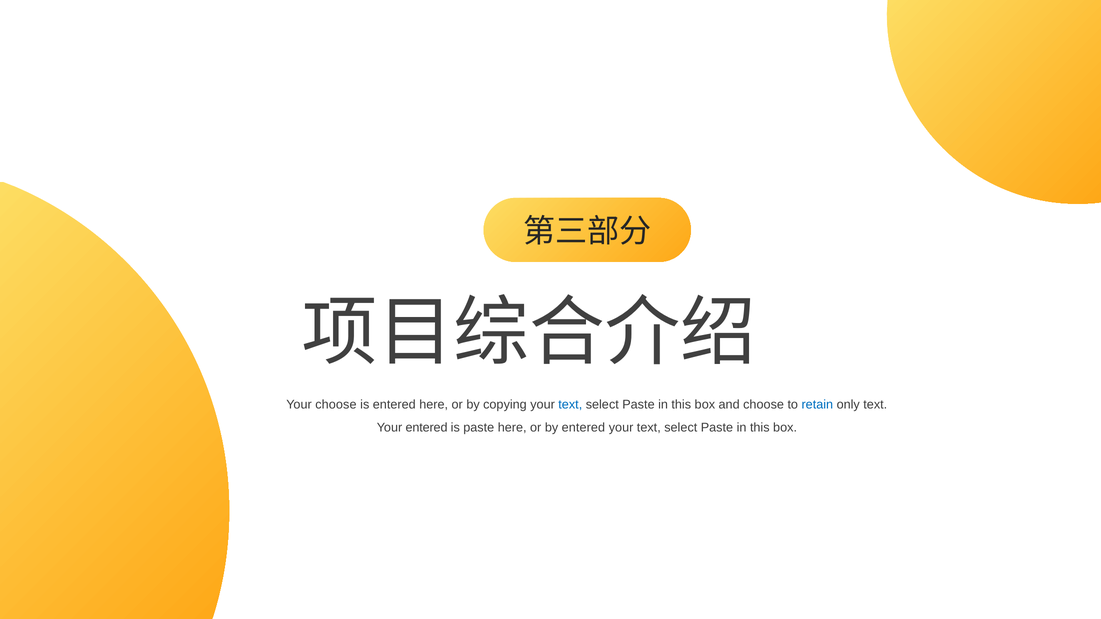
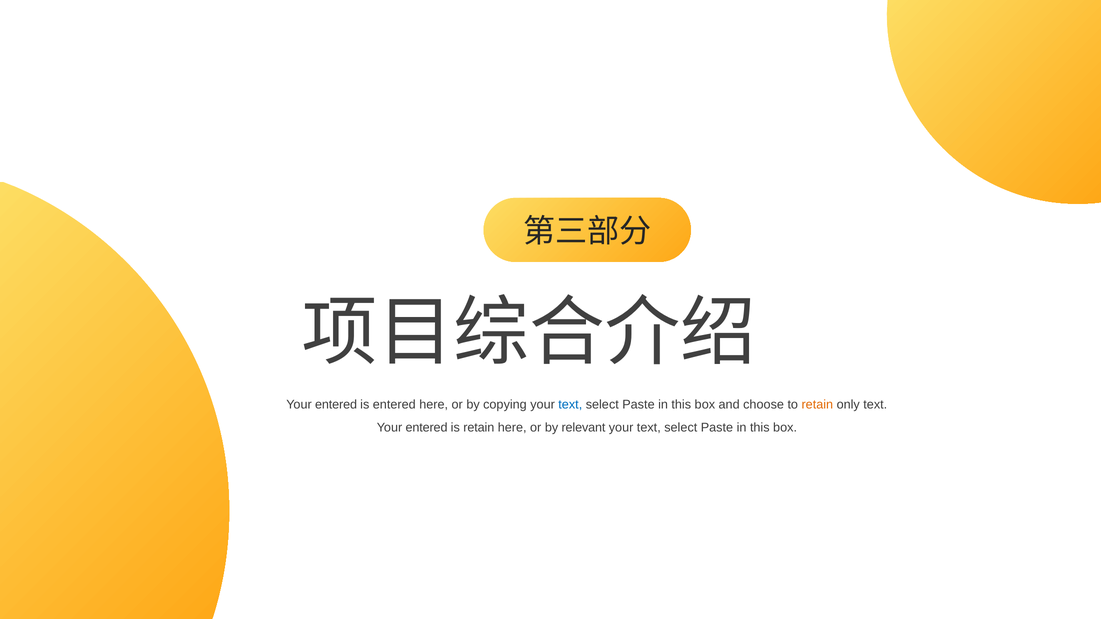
choose: choose -> entered (336, 405)
retain colour: blue -> orange (817, 405)
is paste: paste -> retain (479, 428)
by entered: entered -> relevant (584, 428)
